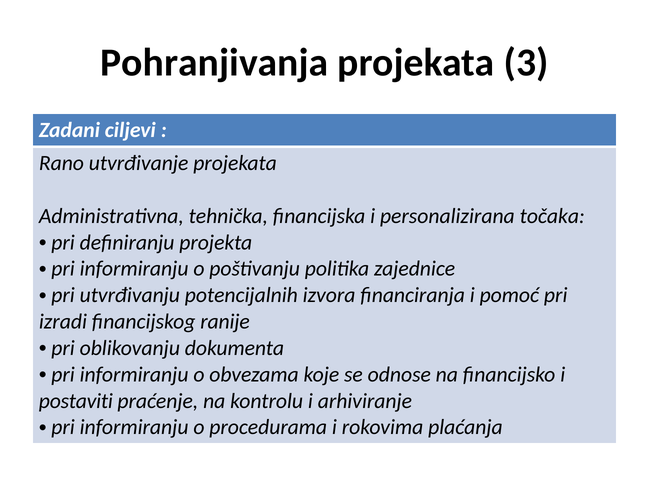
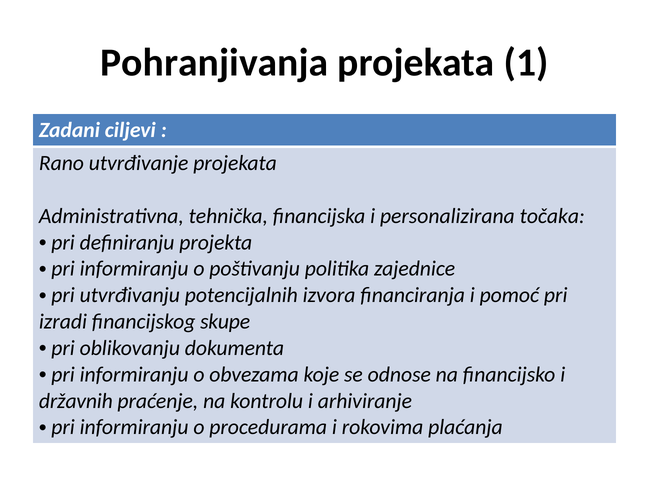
3: 3 -> 1 (526, 63)
ranije: ranije -> skupe (225, 321)
postaviti: postaviti -> državnih (76, 401)
